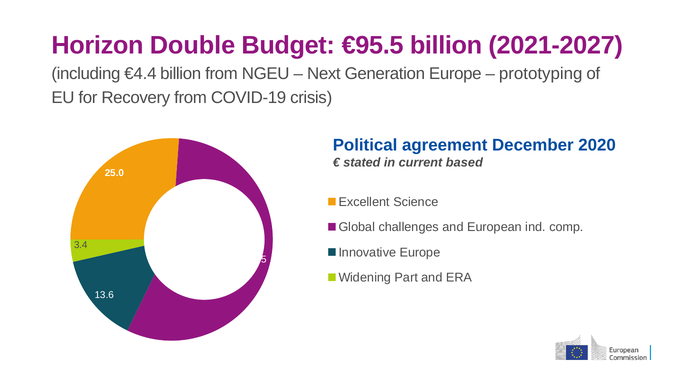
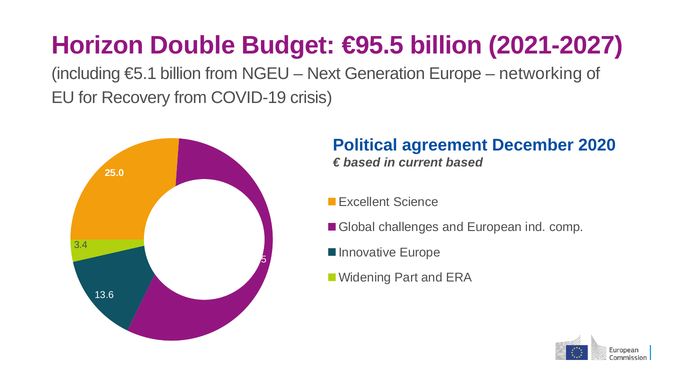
€4.4: €4.4 -> €5.1 (140, 74)
prototyping: prototyping -> networking (541, 74)
stated: stated -> based (362, 162)
